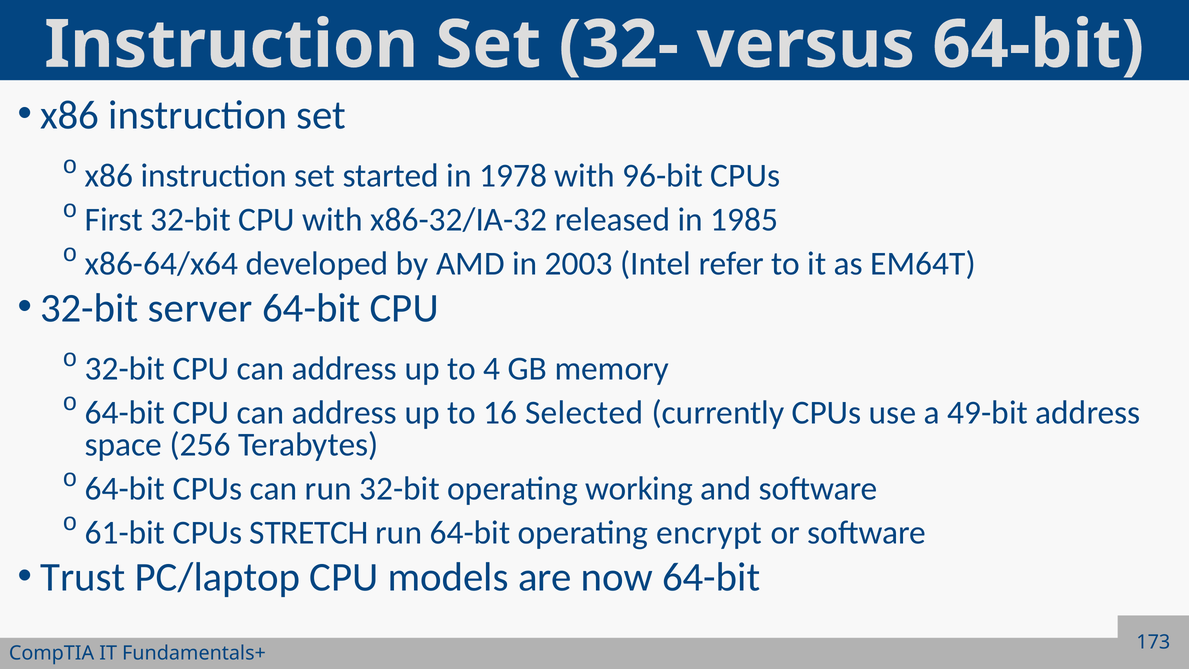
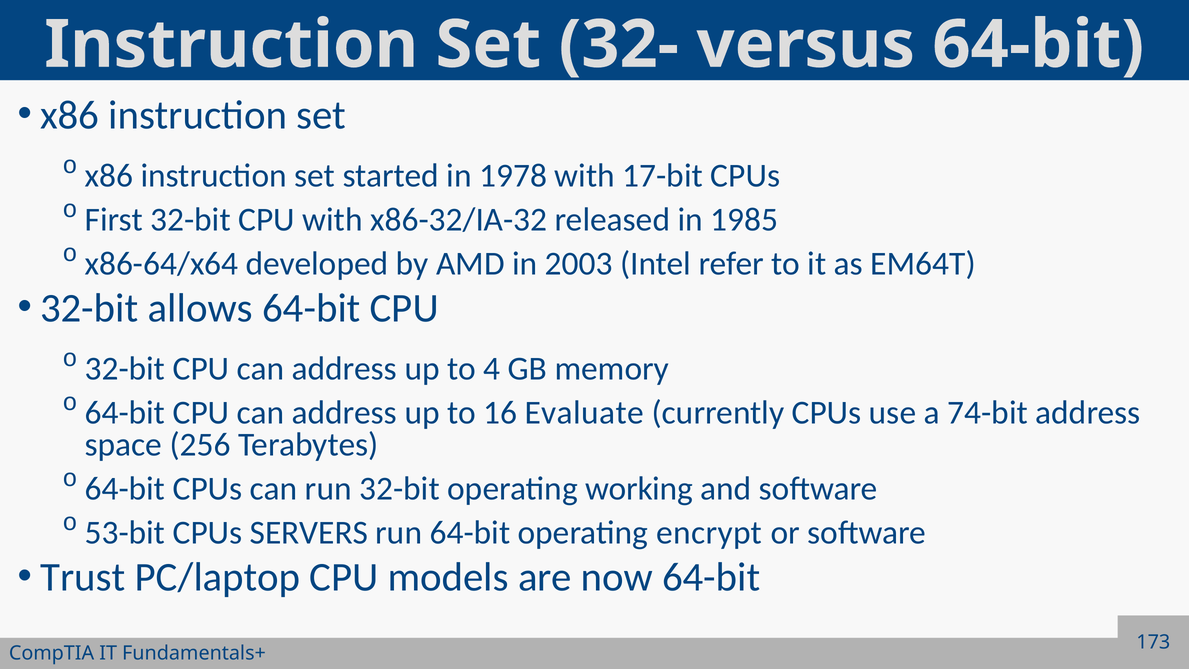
96-bit: 96-bit -> 17-bit (663, 176)
server: server -> allows (200, 308)
Selected: Selected -> Evaluate (584, 413)
49-bit: 49-bit -> 74-bit (988, 413)
61-bit: 61-bit -> 53-bit (125, 533)
STRETCH: STRETCH -> SERVERS (309, 533)
